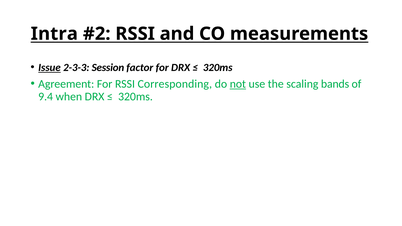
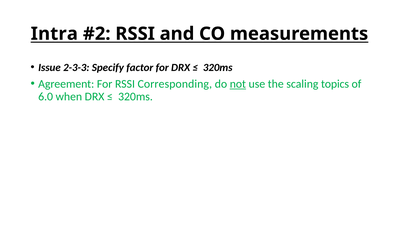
Issue underline: present -> none (49, 68)
Session: Session -> Specify (108, 68)
bands: bands -> topics (335, 84)
9.4: 9.4 -> 6.0 (46, 97)
